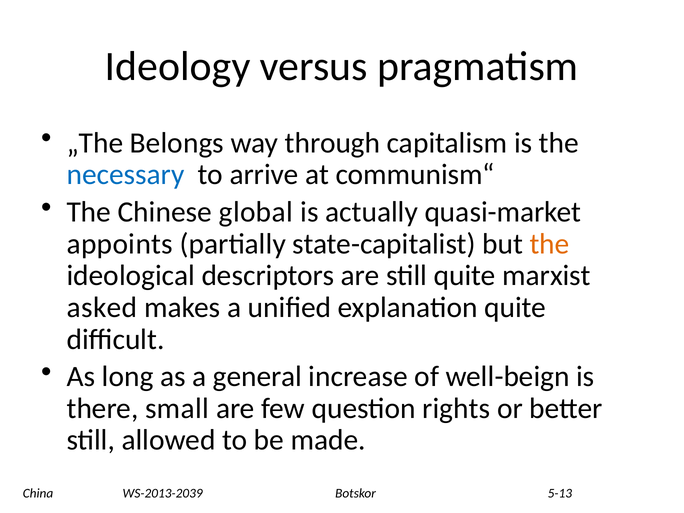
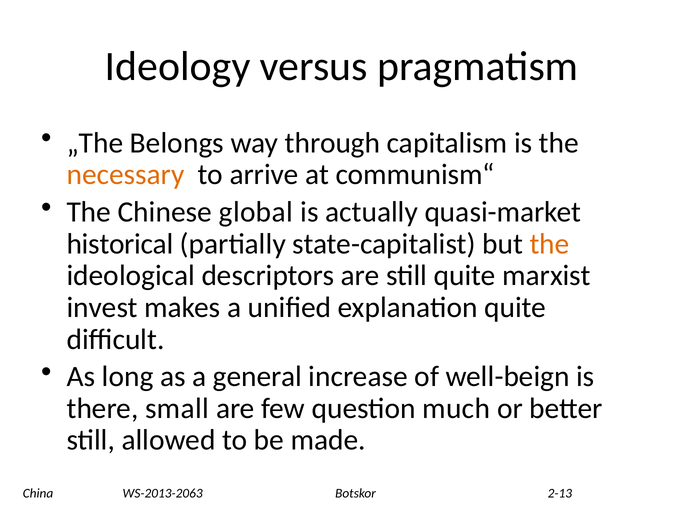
necessary colour: blue -> orange (126, 175)
appoints: appoints -> historical (120, 244)
asked: asked -> invest (102, 307)
rights: rights -> much (456, 408)
WS-2013-2039: WS-2013-2039 -> WS-2013-2063 (163, 493)
5-13: 5-13 -> 2-13 (560, 493)
